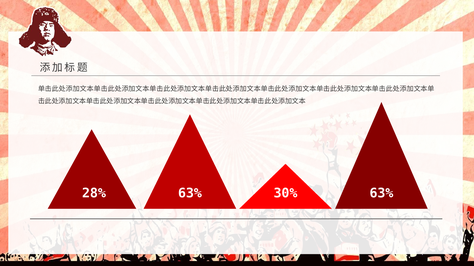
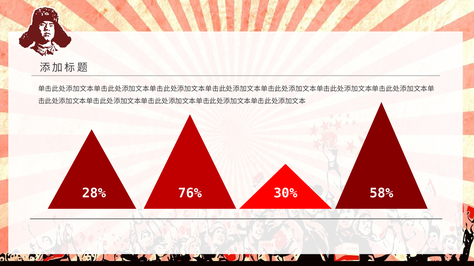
28% 63%: 63% -> 76% (190, 194)
30% 63%: 63% -> 58% (381, 194)
